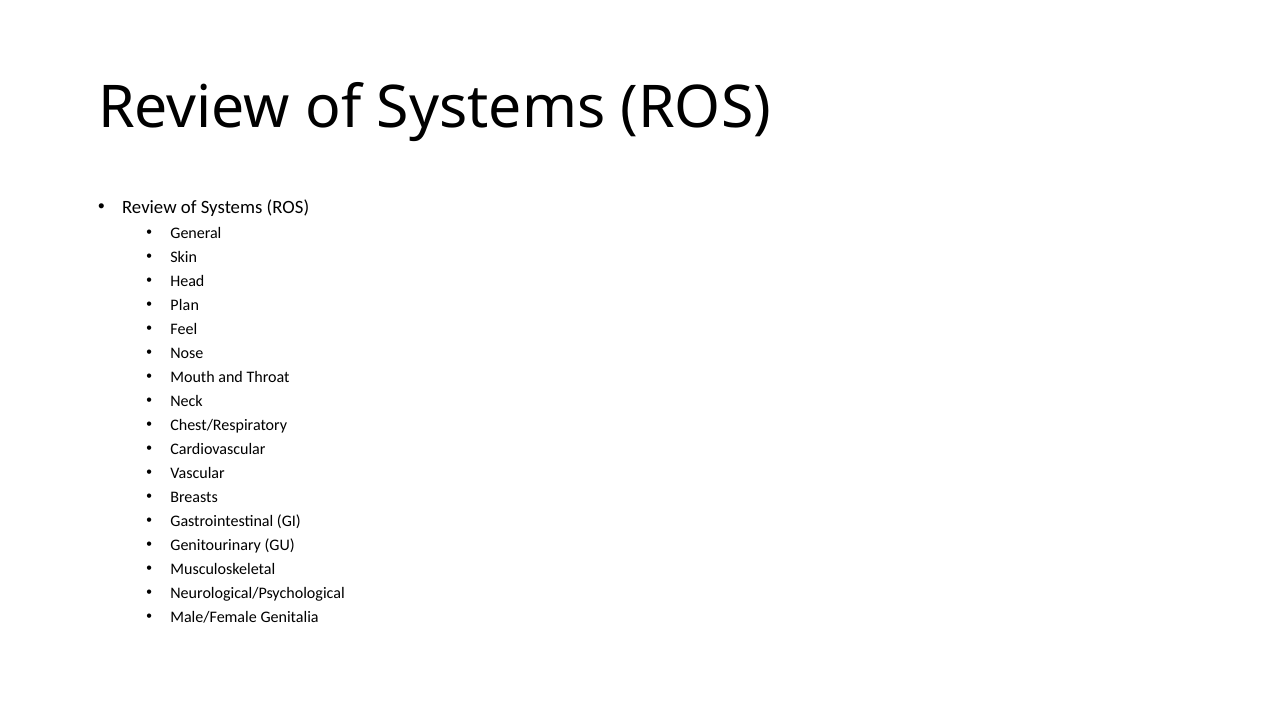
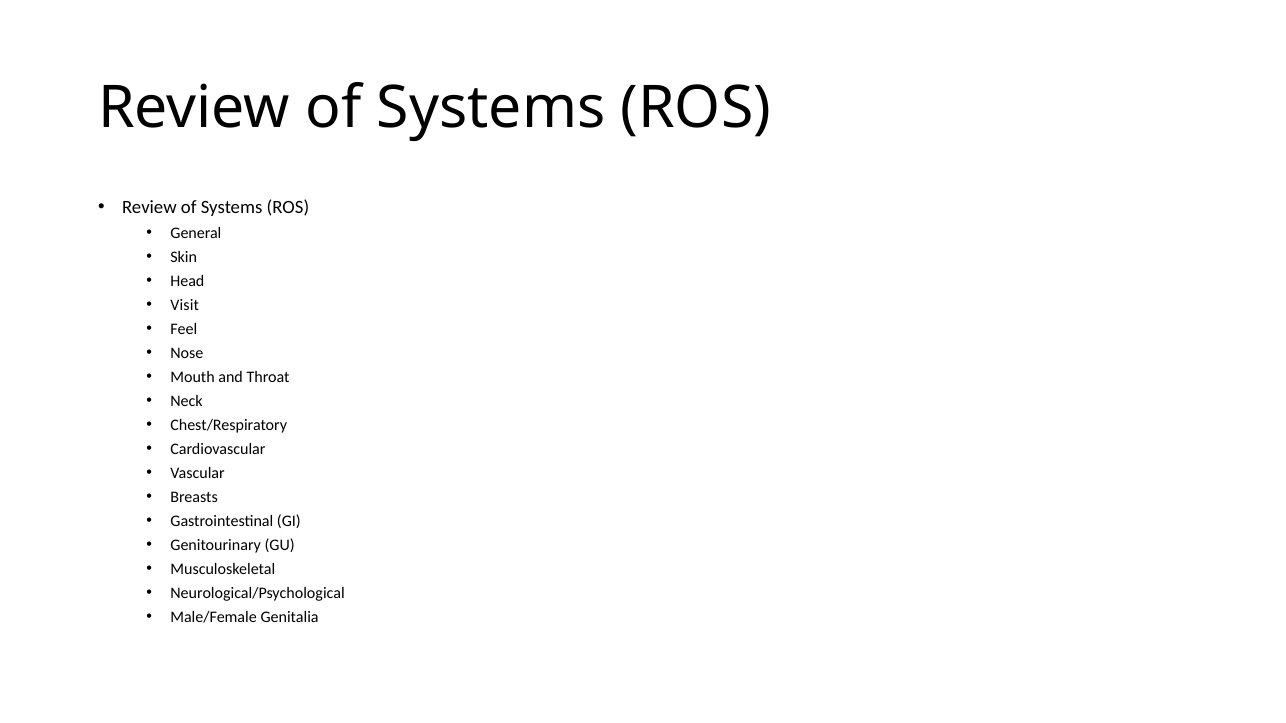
Plan: Plan -> Visit (185, 305)
